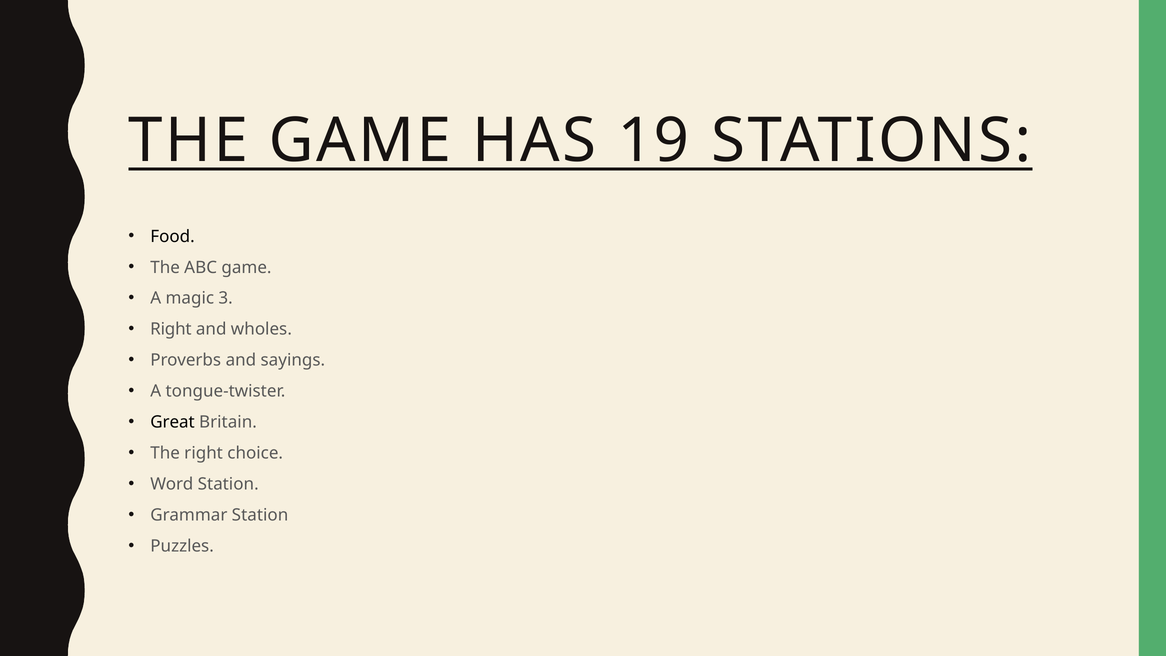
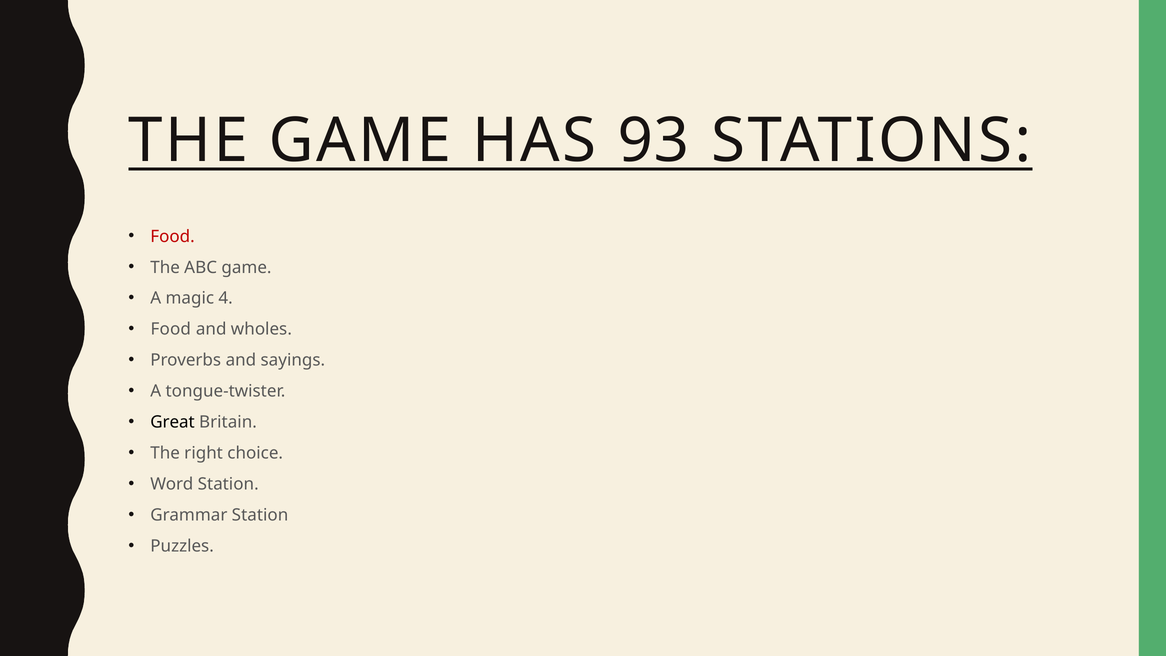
19: 19 -> 93 (653, 141)
Food colour: black -> red (173, 236)
3: 3 -> 4 (226, 298)
Right: Right -> Food (171, 329)
